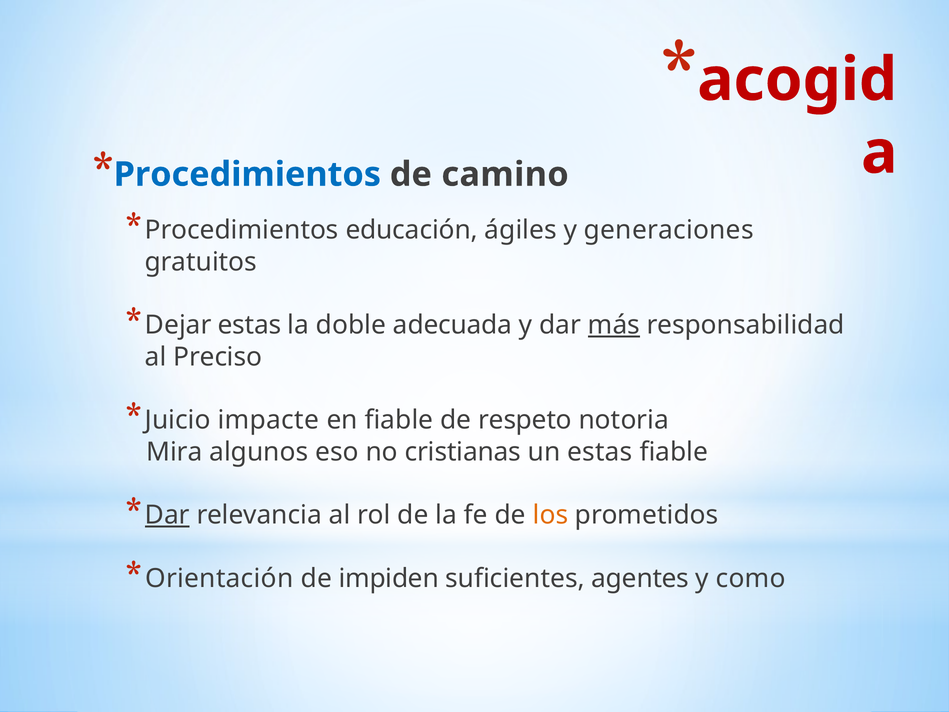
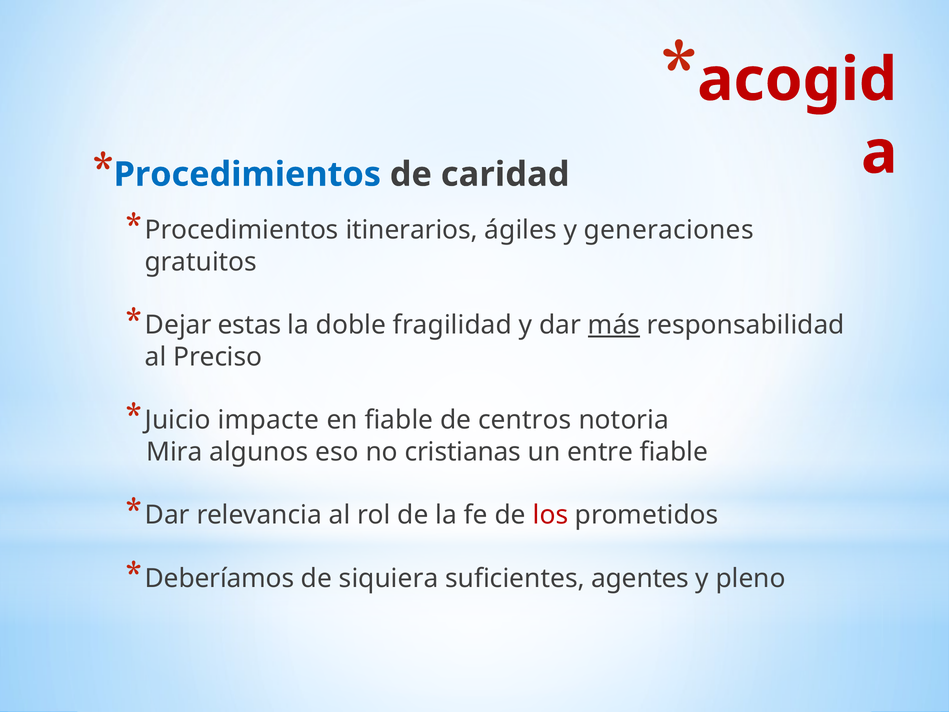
camino: camino -> caridad (505, 174)
educación: educación -> itinerarios (412, 230)
adecuada: adecuada -> fragilidad (452, 325)
respeto: respeto -> centros (525, 420)
un estas: estas -> entre (600, 452)
Dar underline: present -> none (167, 515)
los colour: orange -> red (550, 515)
Orientación: Orientación -> Deberíamos (220, 578)
impiden: impiden -> siquiera (389, 578)
como: como -> pleno (751, 578)
